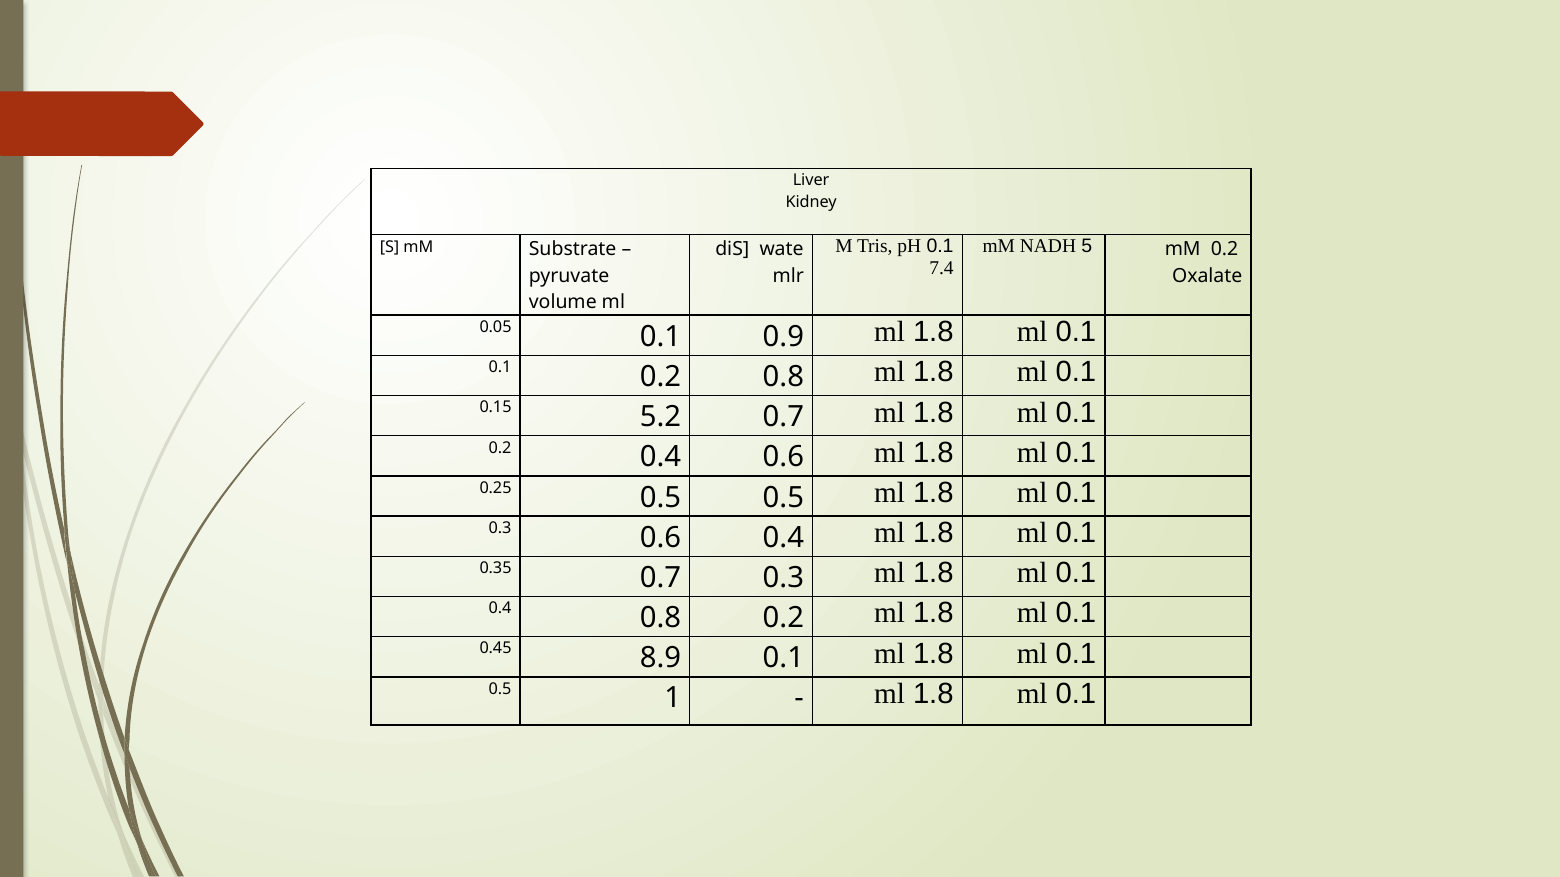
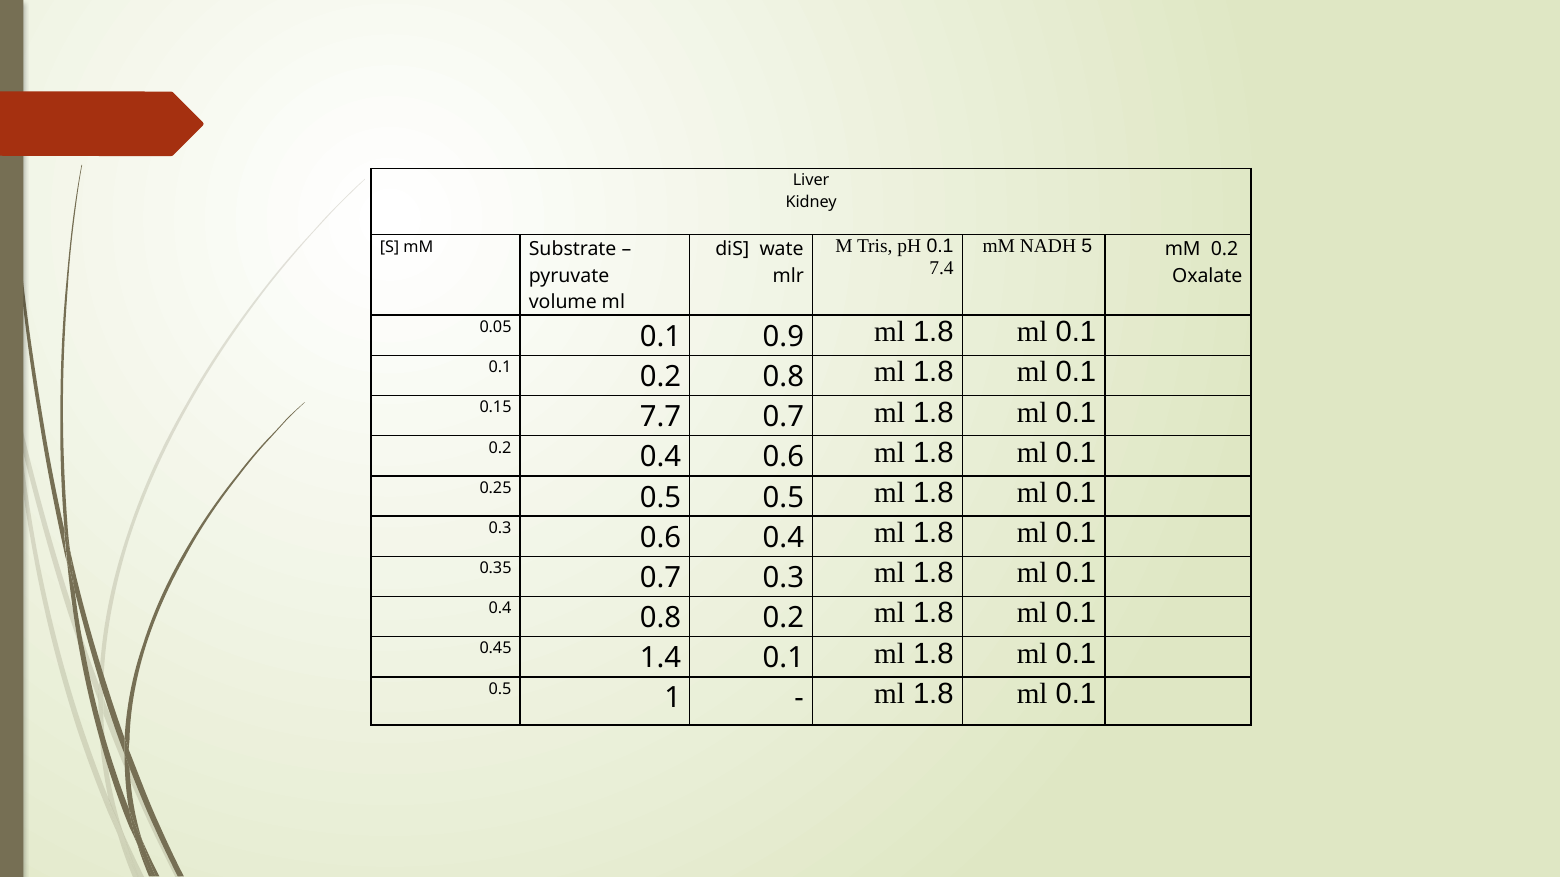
5.2: 5.2 -> 7.7 (661, 417)
8.9: 8.9 -> 1.4 (661, 659)
